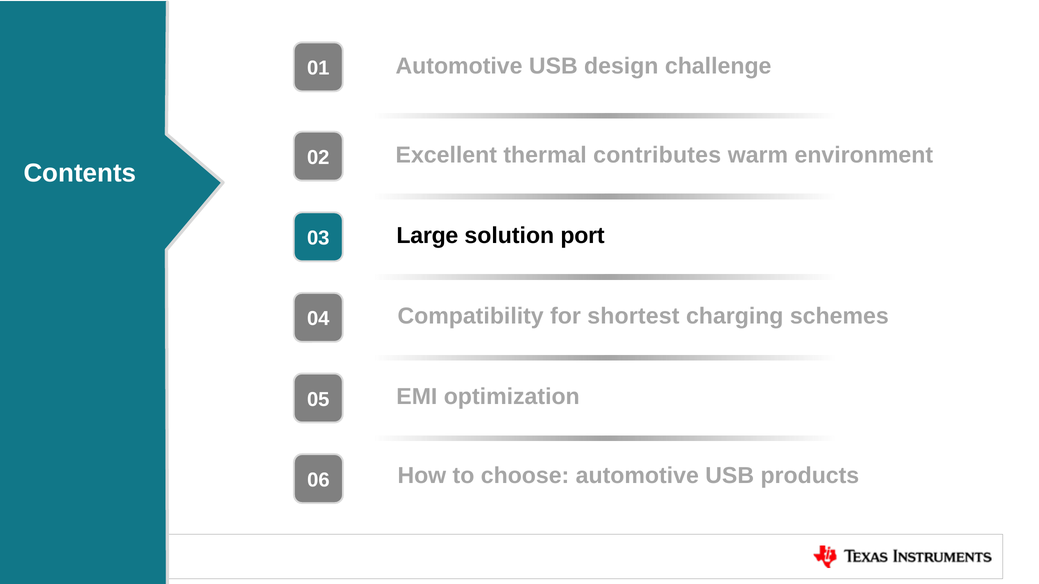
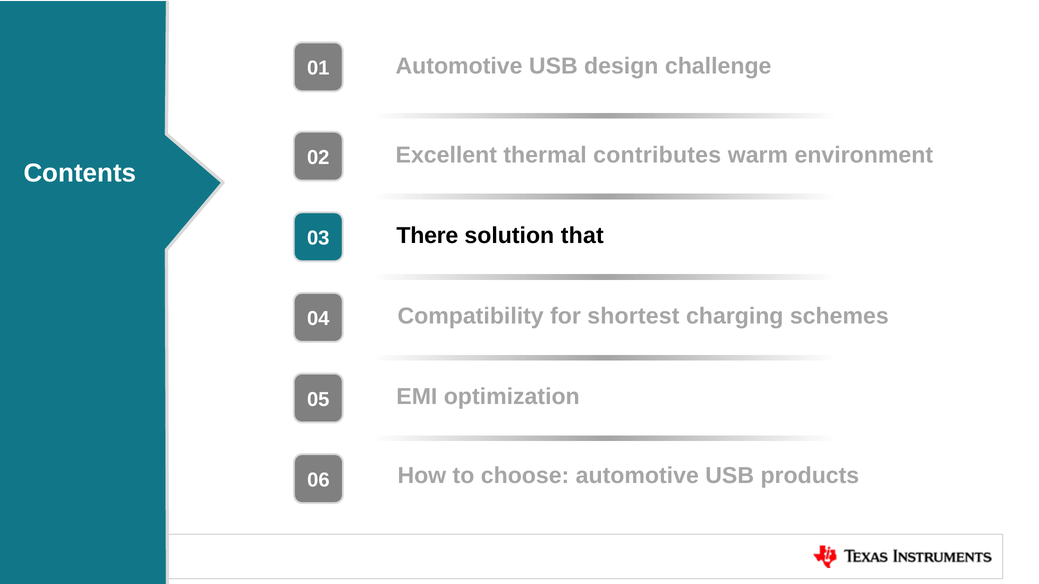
Large: Large -> There (427, 236)
port: port -> that (582, 236)
